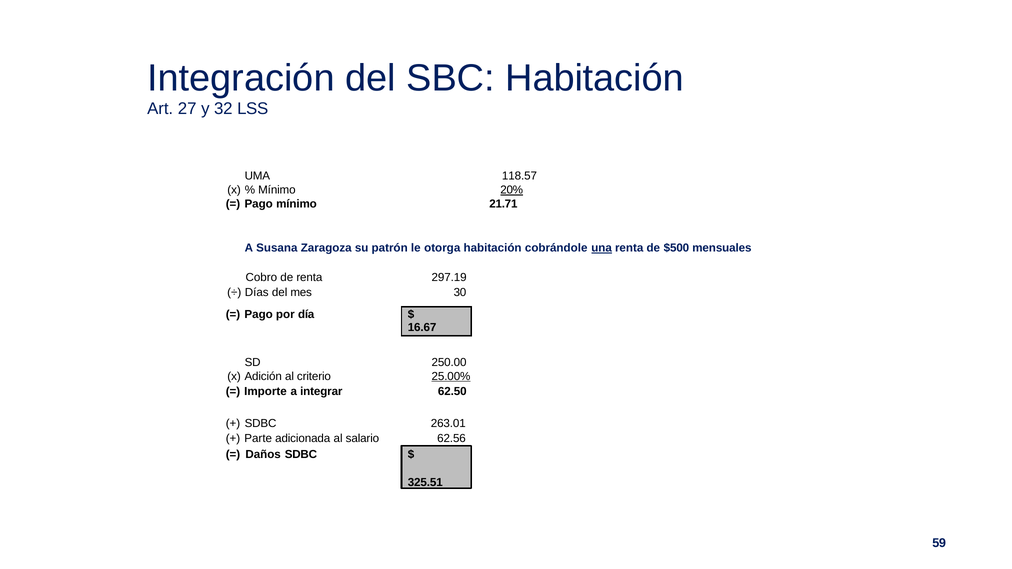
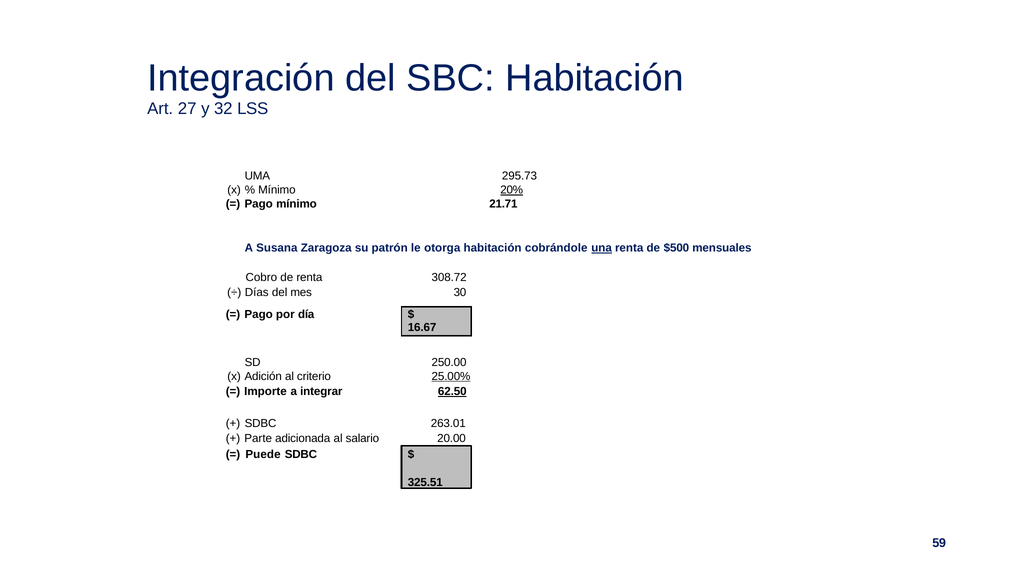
118.57: 118.57 -> 295.73 (519, 176)
297.19: 297.19 -> 308.72 (449, 278)
62.50 underline: none -> present (452, 392)
62.56: 62.56 -> 20.00 (451, 439)
Daños: Daños -> Puede (263, 455)
